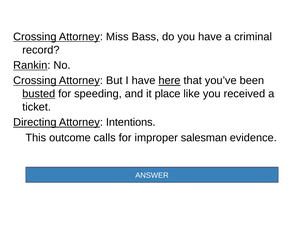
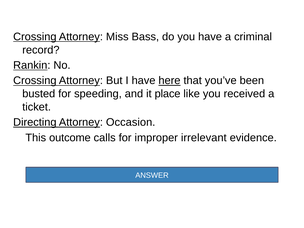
busted underline: present -> none (39, 94)
Intentions: Intentions -> Occasion (131, 122)
salesman: salesman -> irrelevant (204, 138)
